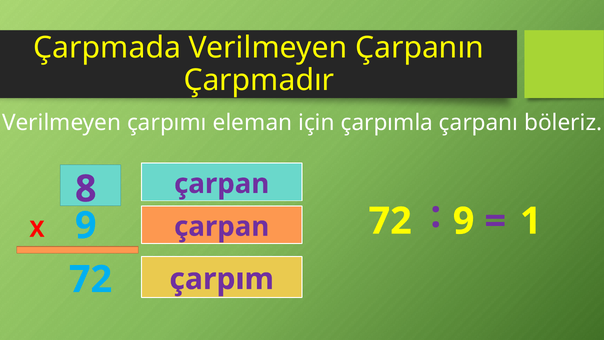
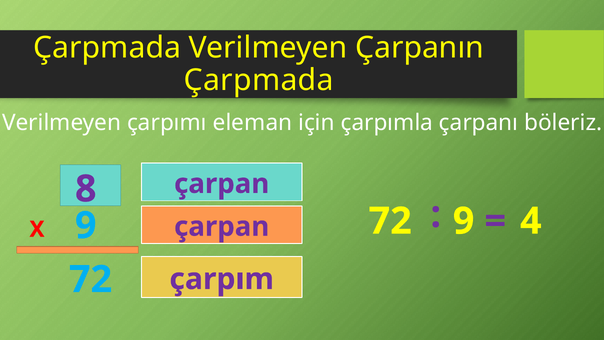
Çarpmadır: Çarpmadır -> Çarpmada (259, 80)
1: 1 -> 4 (531, 221)
